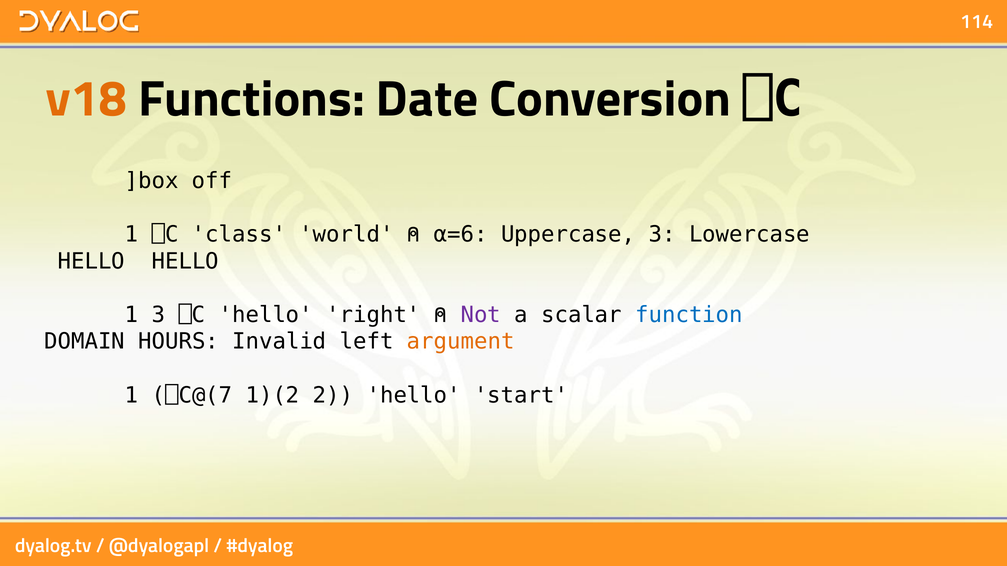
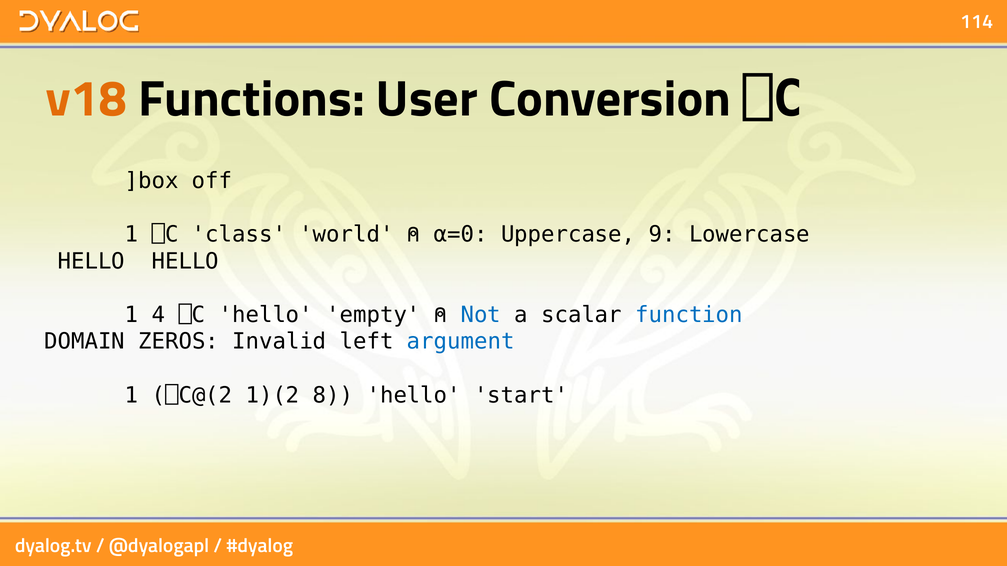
Date: Date -> User (427, 99)
⍺=6: ⍺=6 -> ⍺=0 (461, 235)
Uppercase 3: 3 -> 9 (662, 235)
1 3: 3 -> 4 (158, 315)
right: right -> empty (373, 315)
Not colour: purple -> blue (481, 315)
HOURS: HOURS -> ZEROS (179, 342)
argument colour: orange -> blue (461, 342)
⎕C@(7: ⎕C@(7 -> ⎕C@(2 (192, 396)
2: 2 -> 8 (333, 396)
